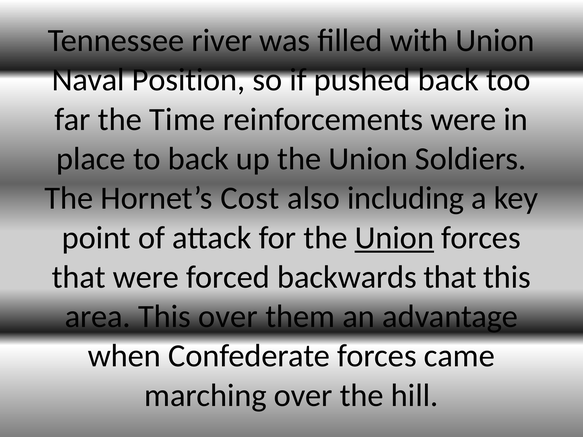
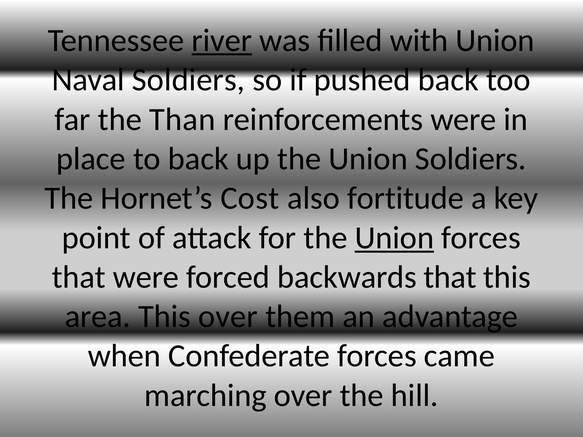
river underline: none -> present (222, 41)
Naval Position: Position -> Soldiers (188, 80)
Time: Time -> Than (182, 119)
including: including -> fortitude (406, 198)
